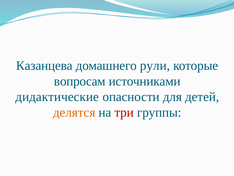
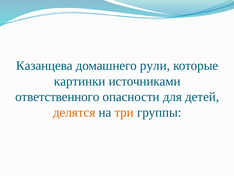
вопросам: вопросам -> картинки (80, 81)
дидактические: дидактические -> ответственного (57, 97)
три colour: red -> orange (124, 112)
